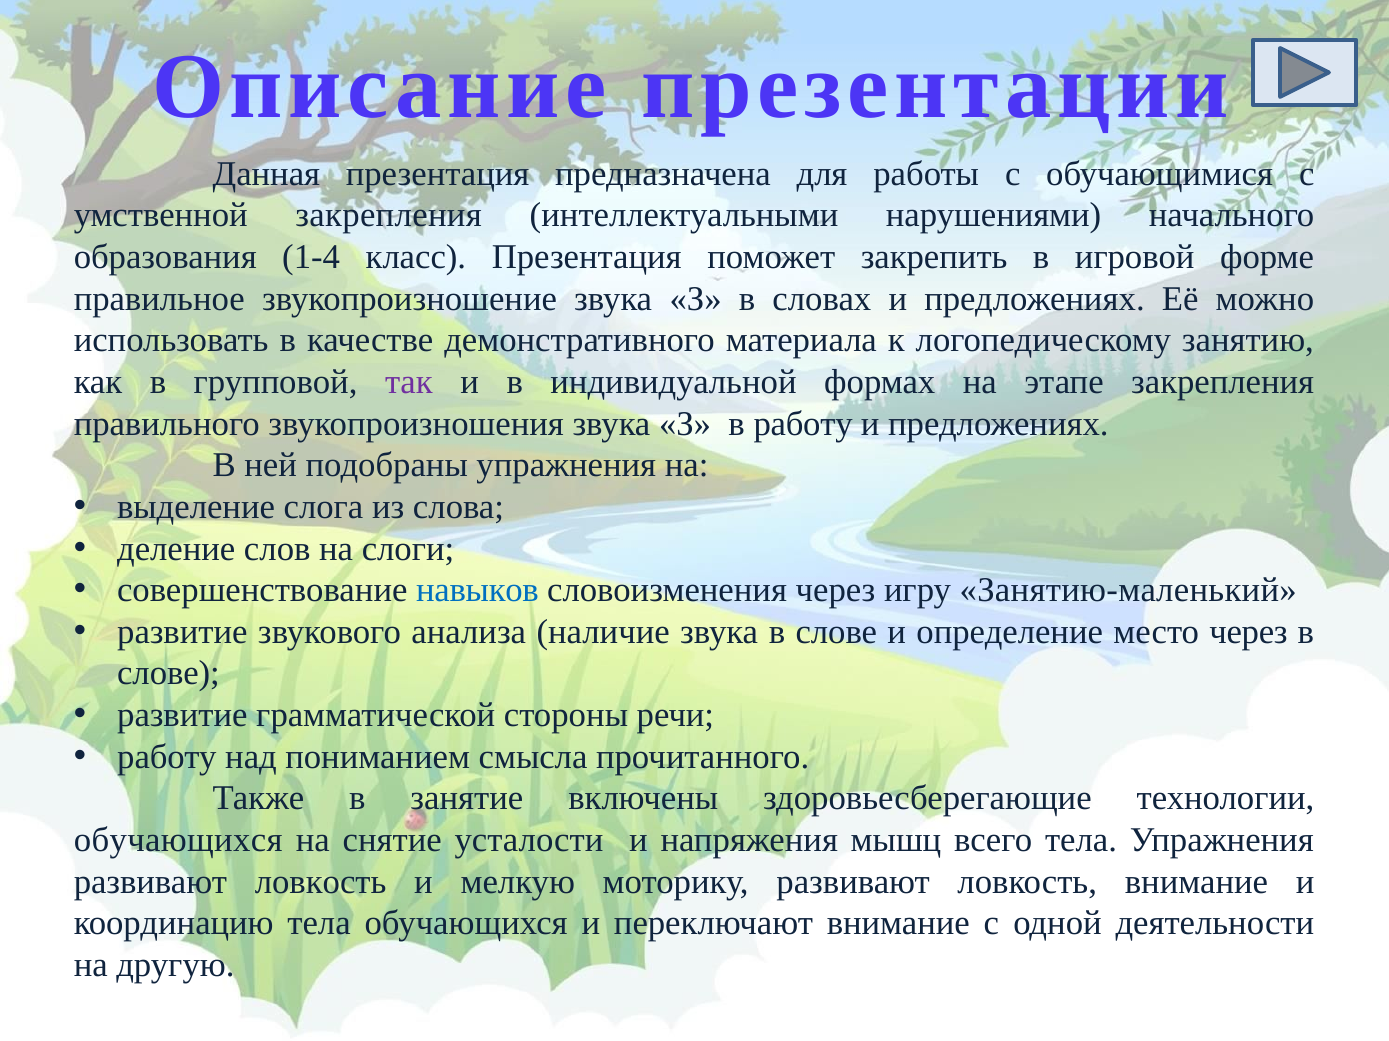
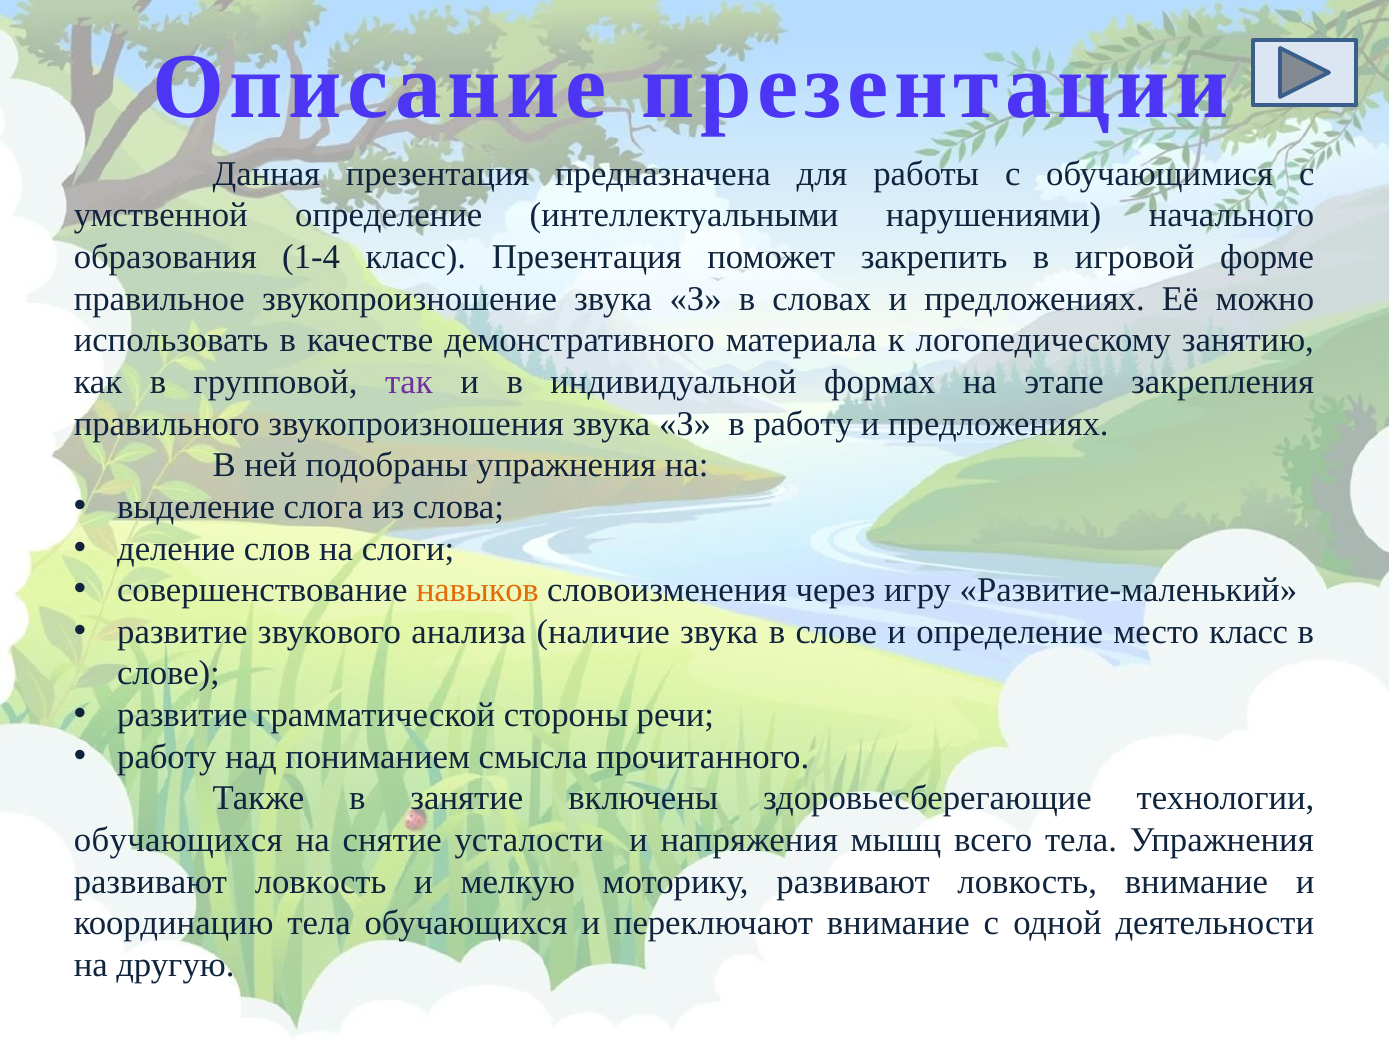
умственной закрепления: закрепления -> определение (389, 216)
навыков colour: blue -> orange (477, 591)
Занятию-маленький: Занятию-маленький -> Развитие-маленький (1128, 591)
место через: через -> класс (1249, 632)
